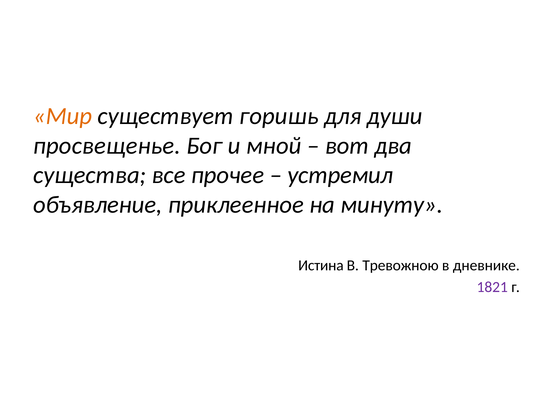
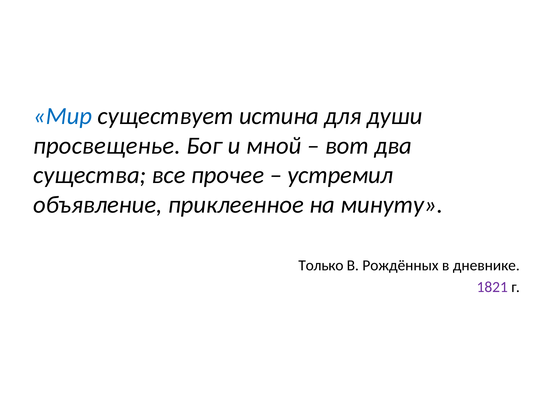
Мир colour: orange -> blue (63, 116)
горишь: горишь -> истина (279, 116)
Истина: Истина -> Только (321, 265)
Тревожною: Тревожною -> Рождённых (400, 265)
